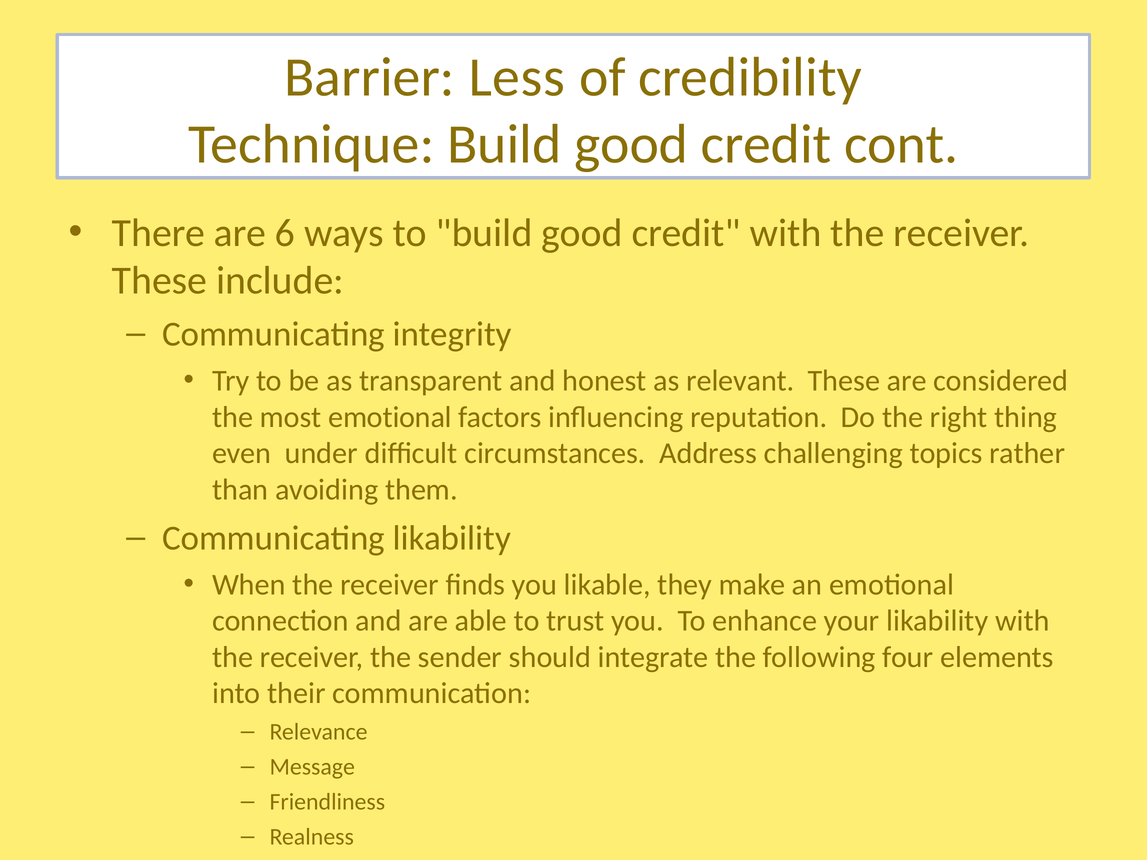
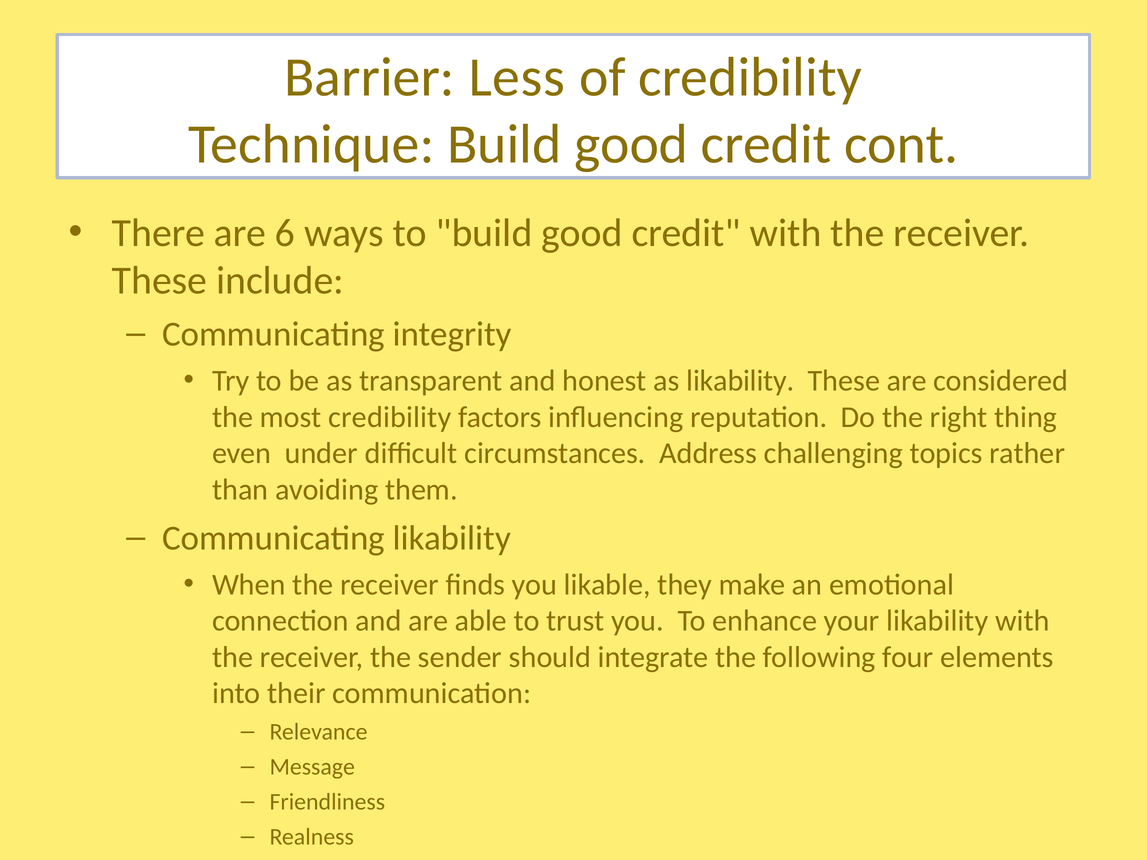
as relevant: relevant -> likability (740, 381)
most emotional: emotional -> credibility (390, 417)
